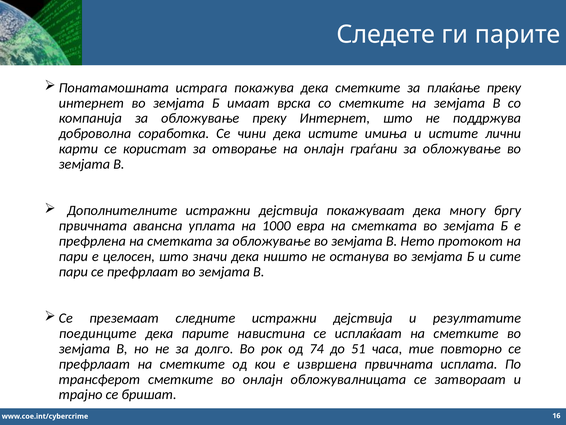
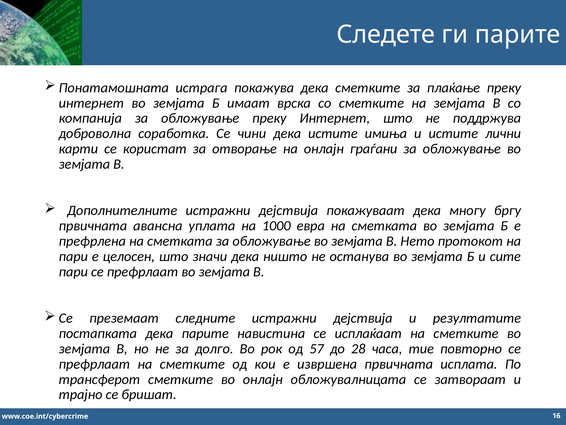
поединците: поединците -> постапката (98, 333)
74: 74 -> 57 (317, 348)
51: 51 -> 28 (358, 348)
